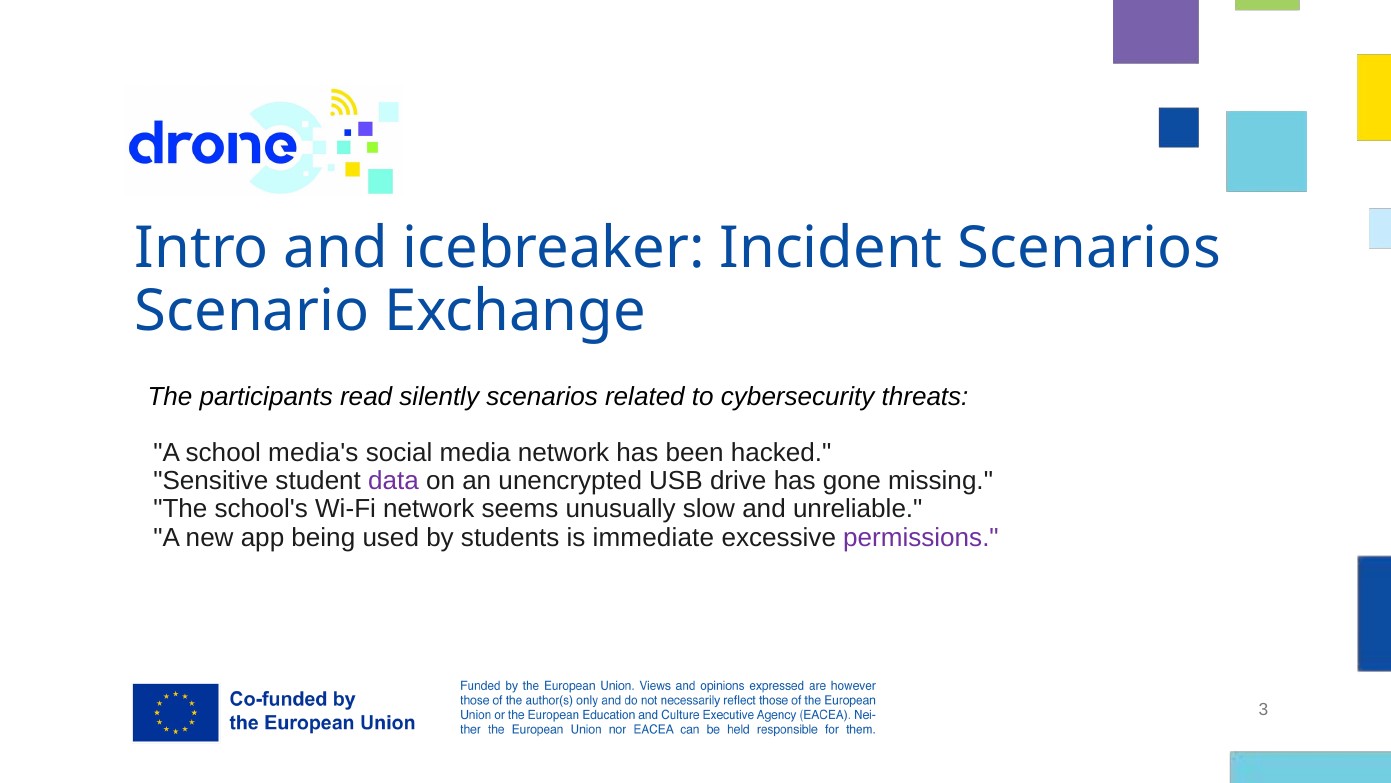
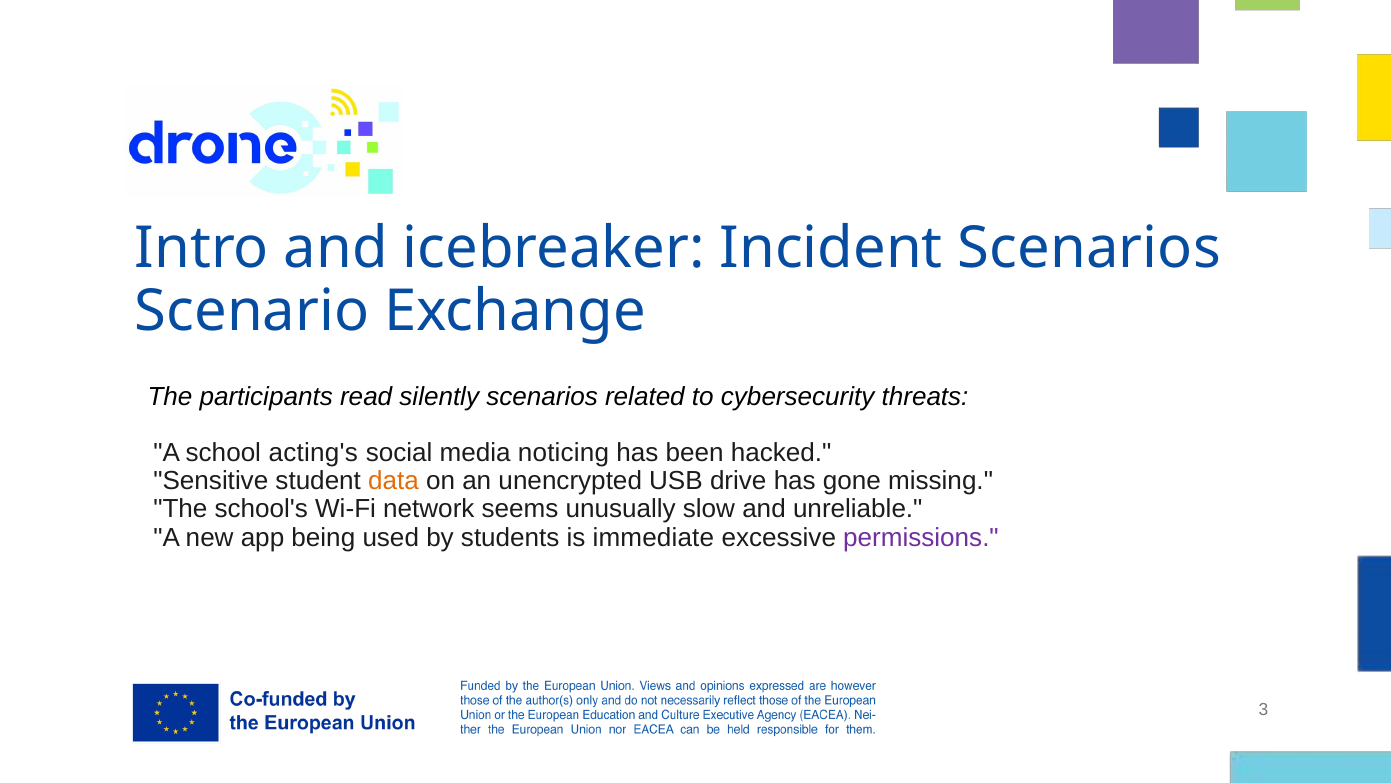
media's: media's -> acting's (313, 453)
media network: network -> noticing (563, 453)
data colour: purple -> orange (394, 481)
